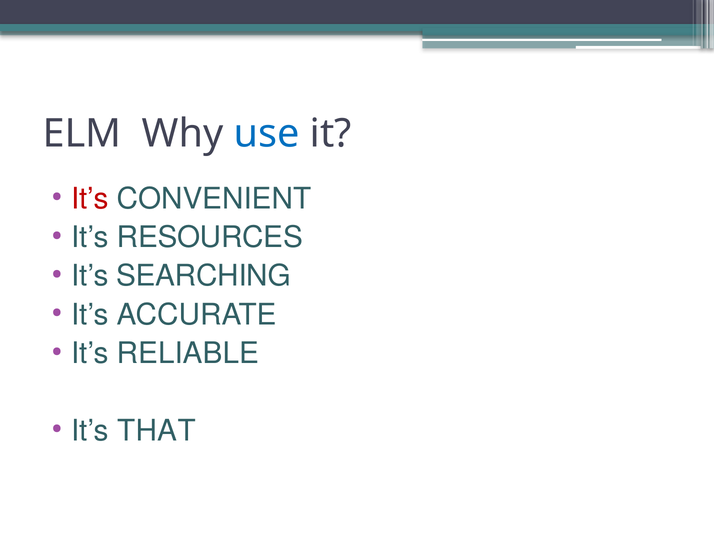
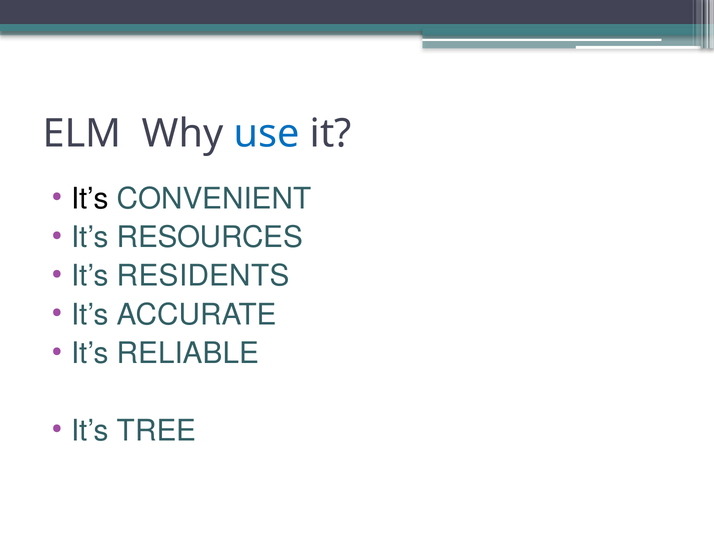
It’s colour: red -> black (90, 199)
SEARCHING: SEARCHING -> RESIDENTS (203, 276)
THAT: THAT -> TREE (157, 431)
